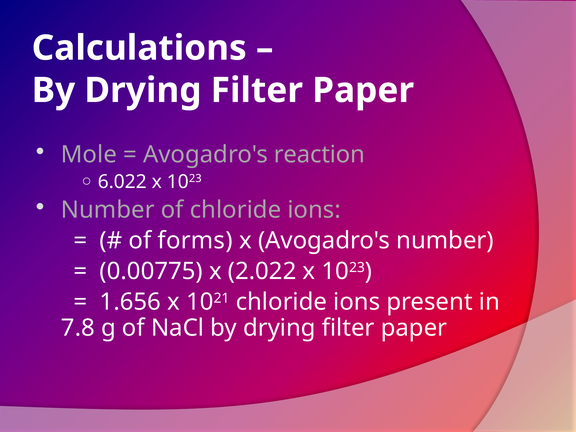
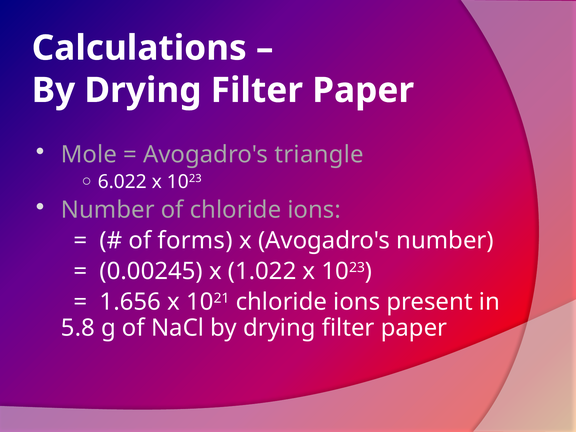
reaction: reaction -> triangle (319, 155)
0.00775: 0.00775 -> 0.00245 (151, 271)
2.022: 2.022 -> 1.022 (262, 271)
7.8: 7.8 -> 5.8 (78, 328)
